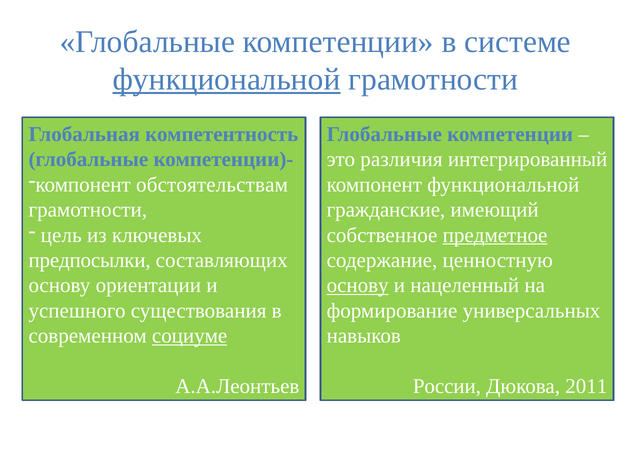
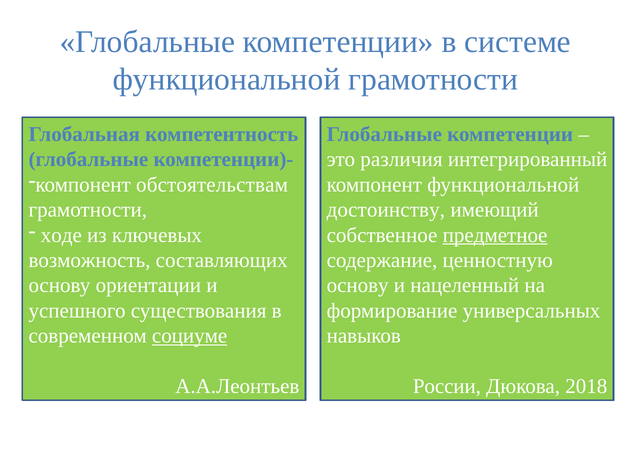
функциональной underline: present -> none (227, 80)
гражданские: гражданские -> достоинству (386, 210)
цель: цель -> ходе (61, 235)
предпосылки: предпосылки -> возможность (90, 260)
основу underline: present -> none (358, 286)
2011: 2011 -> 2018 (586, 387)
